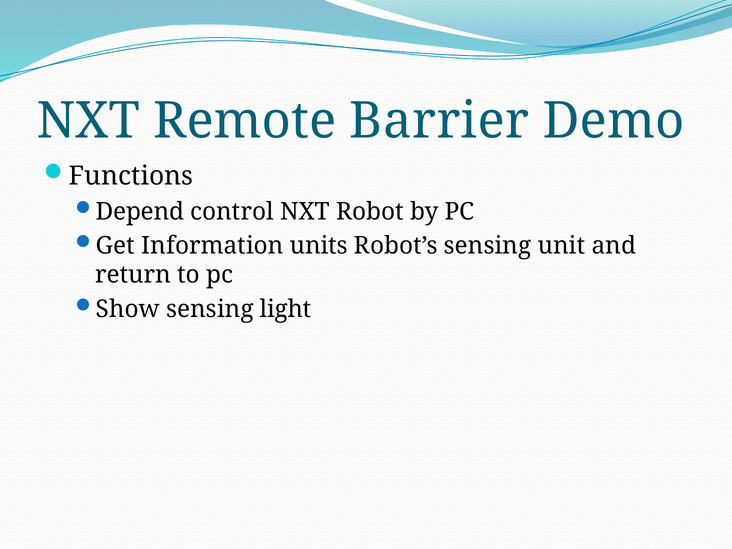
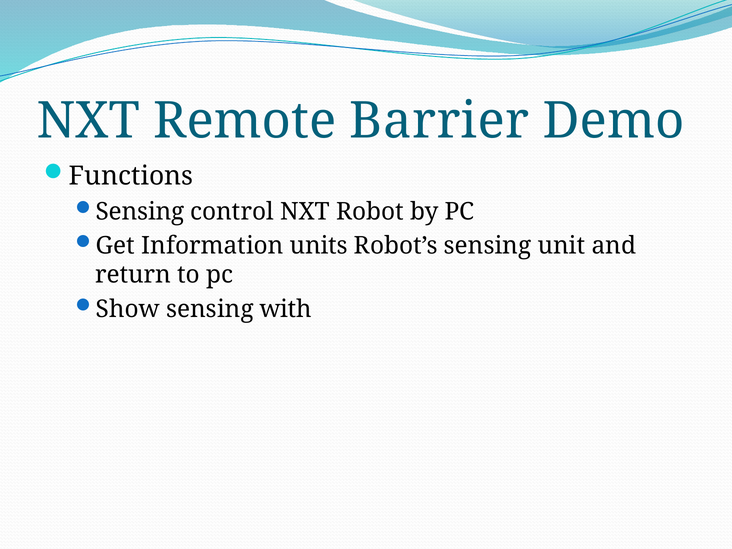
Depend: Depend -> Sensing (140, 211)
light: light -> with (286, 309)
